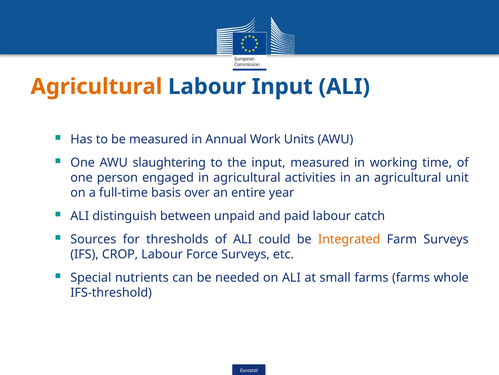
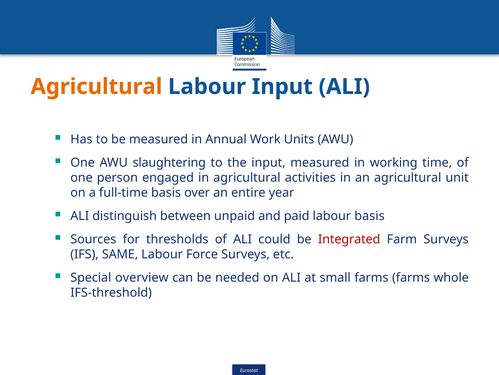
labour catch: catch -> basis (370, 216)
Integrated colour: orange -> red (349, 239)
CROP: CROP -> SAME (120, 254)
nutrients: nutrients -> overview (142, 277)
